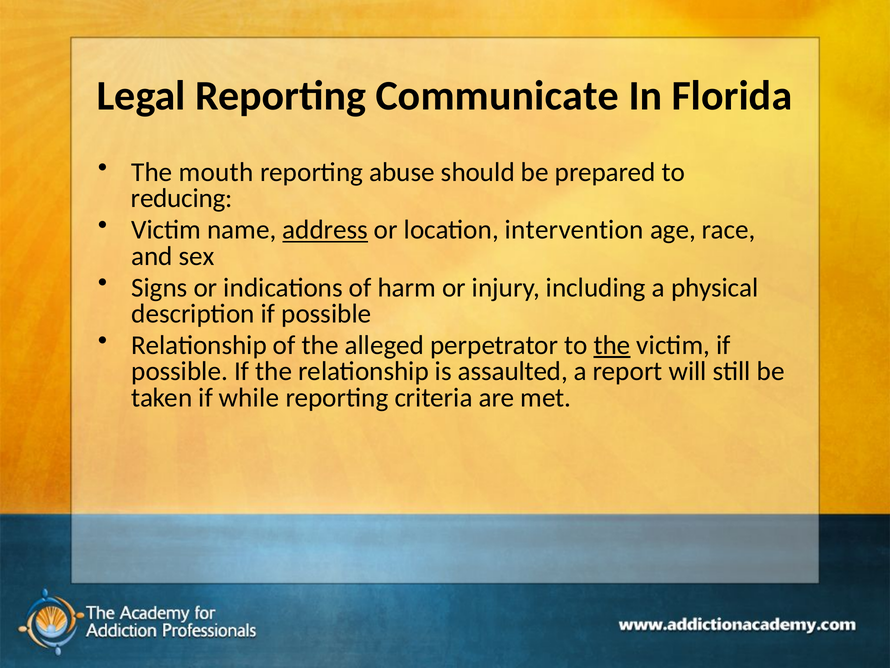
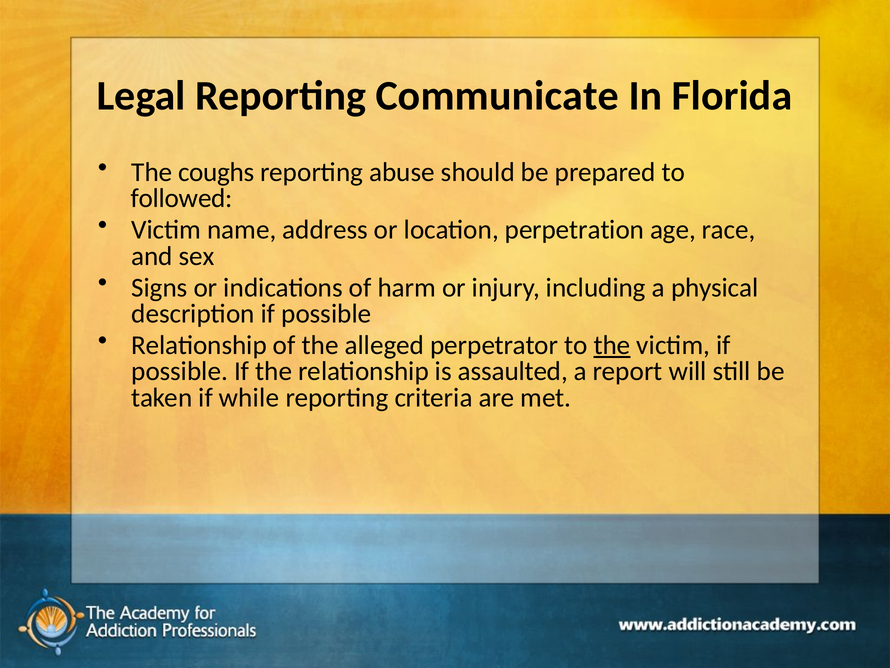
mouth: mouth -> coughs (216, 172)
reducing: reducing -> followed (182, 198)
address underline: present -> none (325, 230)
intervention: intervention -> perpetration (574, 230)
